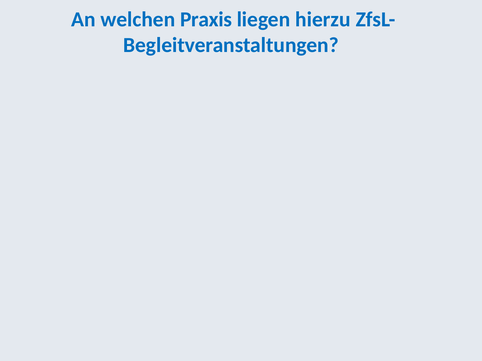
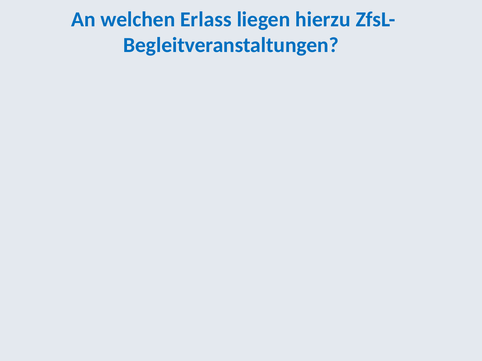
Praxis: Praxis -> Erlass (206, 19)
